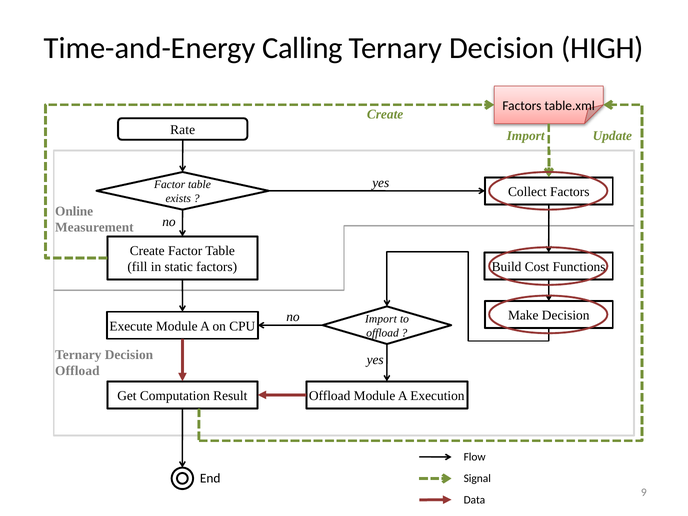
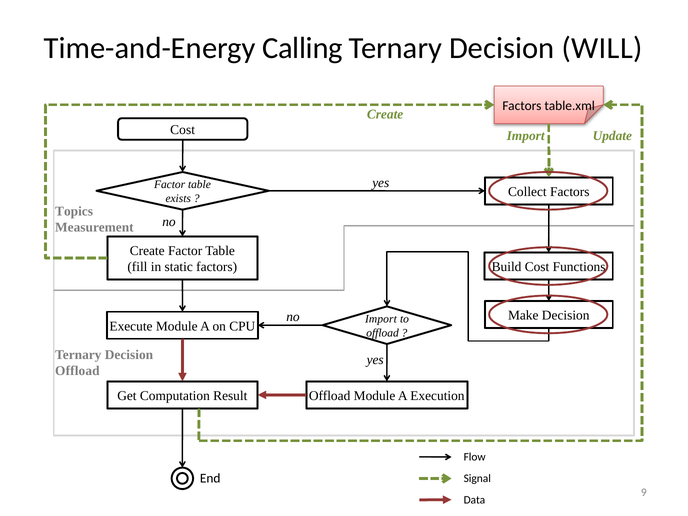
HIGH: HIGH -> WILL (602, 48)
Rate: Rate -> Cost (183, 130)
Online: Online -> Topics (74, 211)
